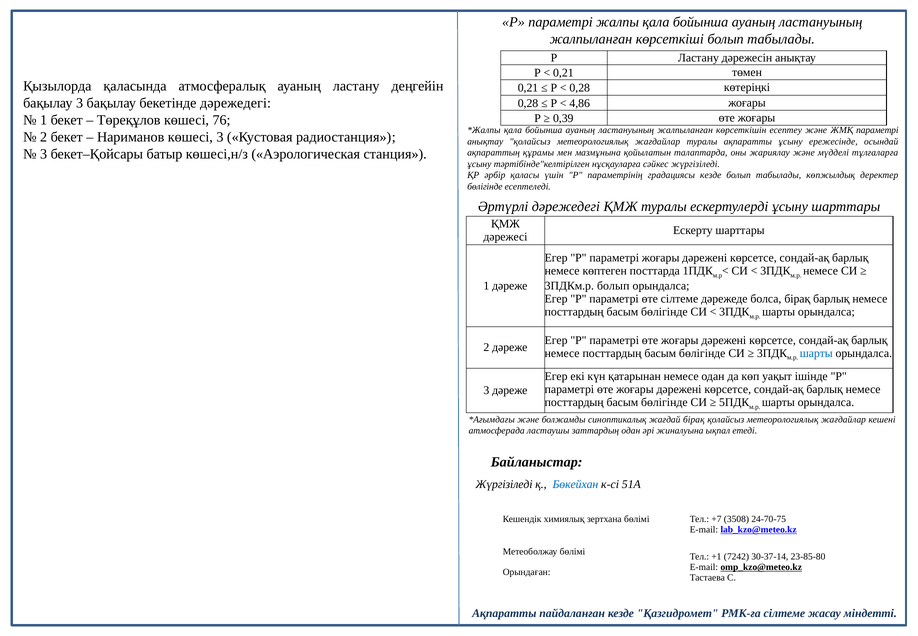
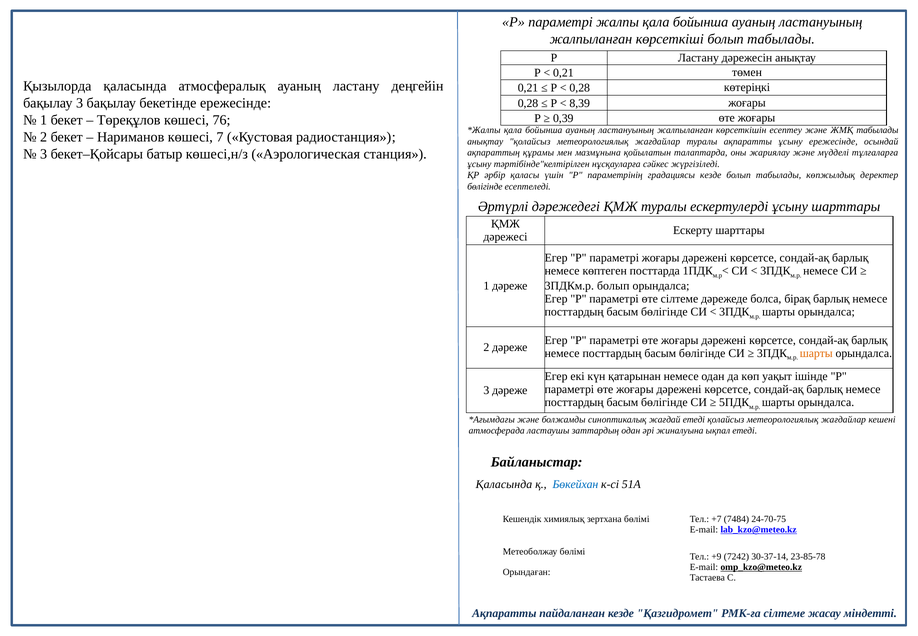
бекетінде дәрежедегі: дәрежедегі -> ережесінде (236, 103)
4,86: 4,86 -> 8,39 (580, 103)
ЖМҚ параметрі: параметрі -> табылады (877, 130)
көшесі 3: 3 -> 7 (220, 137)
шарты colour: blue -> orange (816, 353)
жағдай бірақ: бірақ -> етеді (694, 419)
Жүргізіледі: Жүргізіледі -> Қаласында (504, 484)
3508: 3508 -> 7484 (736, 519)
+1: +1 -> +9 (716, 556)
23-85-80: 23-85-80 -> 23-85-78 (808, 556)
